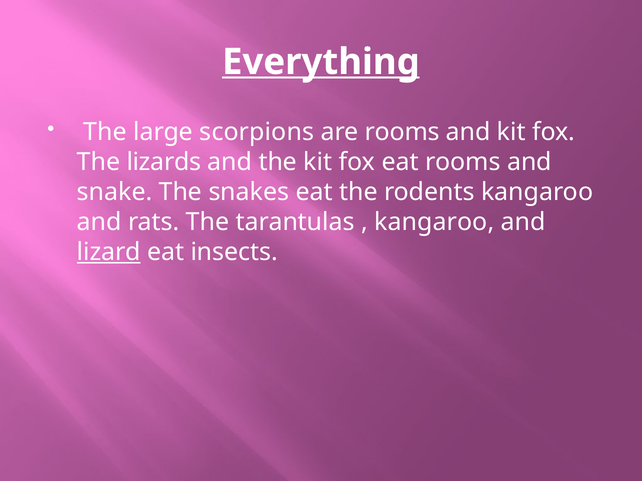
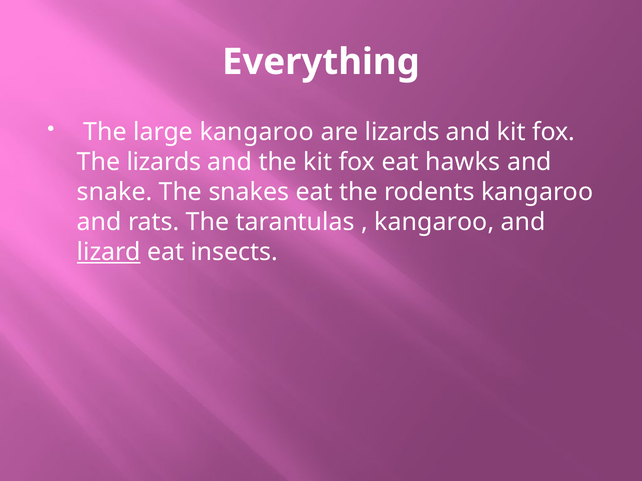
Everything underline: present -> none (321, 62)
large scorpions: scorpions -> kangaroo (257, 132)
are rooms: rooms -> lizards (402, 132)
eat rooms: rooms -> hawks (463, 162)
